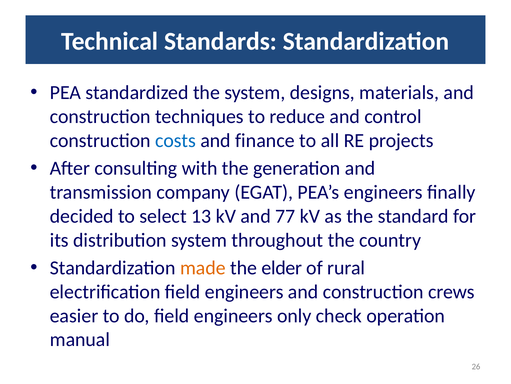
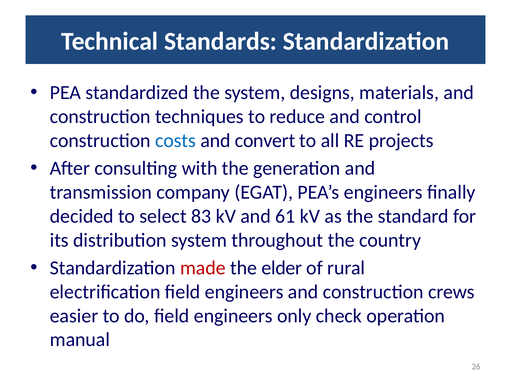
finance: finance -> convert (265, 140)
13: 13 -> 83 (201, 216)
77: 77 -> 61 (285, 216)
made colour: orange -> red (203, 268)
